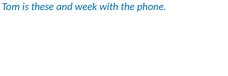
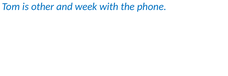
these: these -> other (43, 7)
